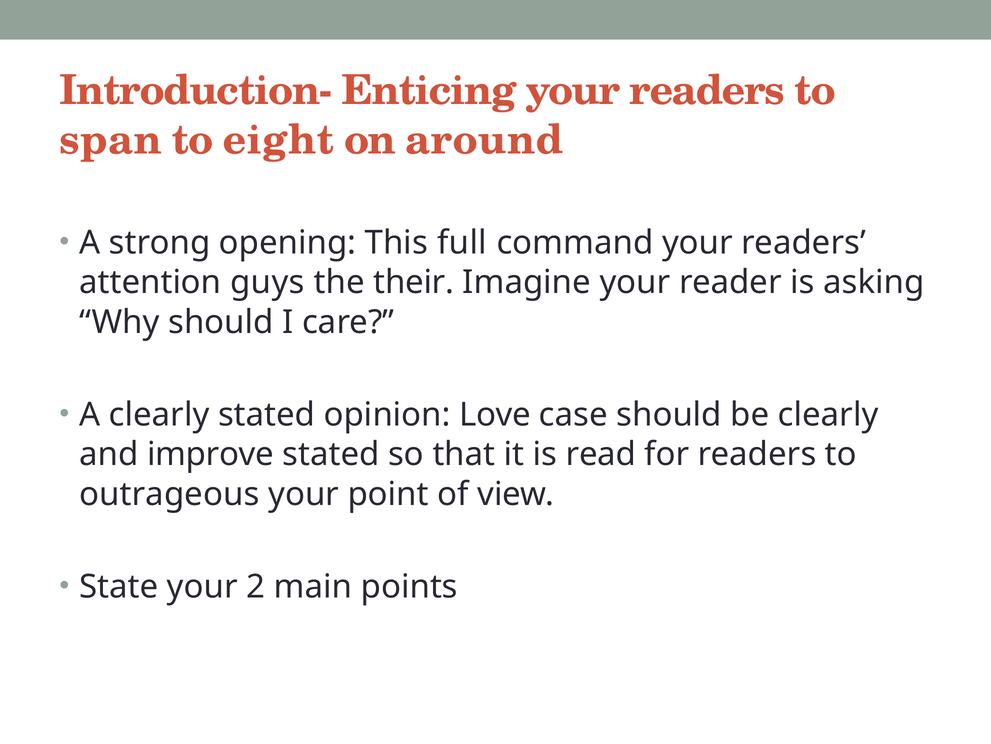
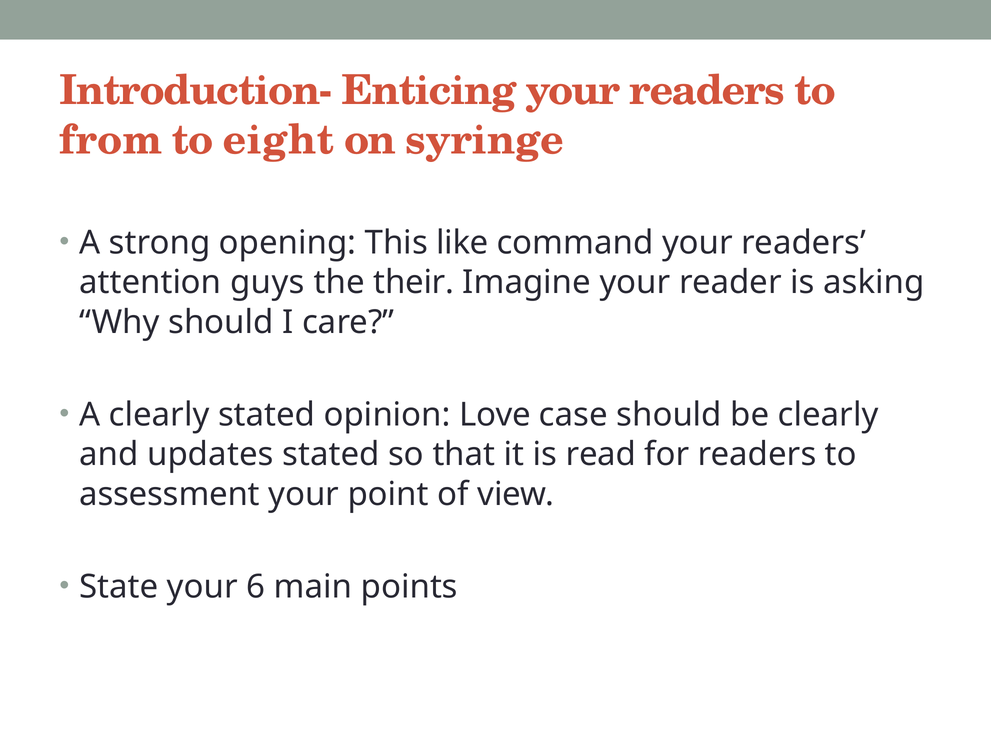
span: span -> from (111, 140)
around: around -> syringe (485, 140)
full: full -> like (462, 243)
improve: improve -> updates (210, 454)
outrageous: outrageous -> assessment (170, 494)
2: 2 -> 6 (256, 586)
